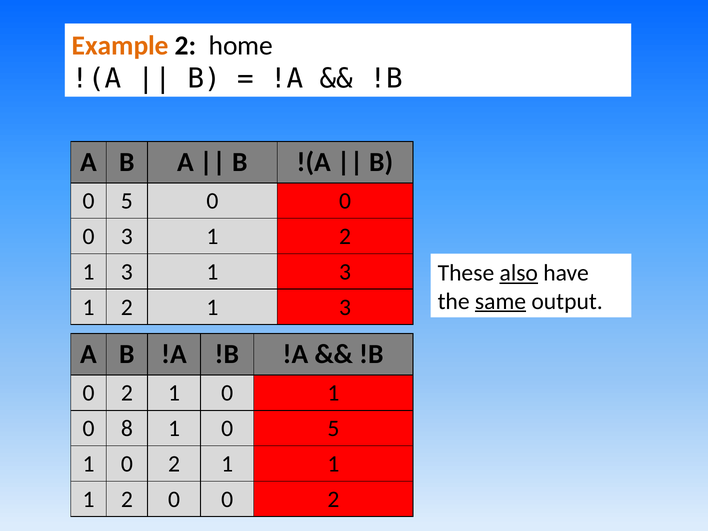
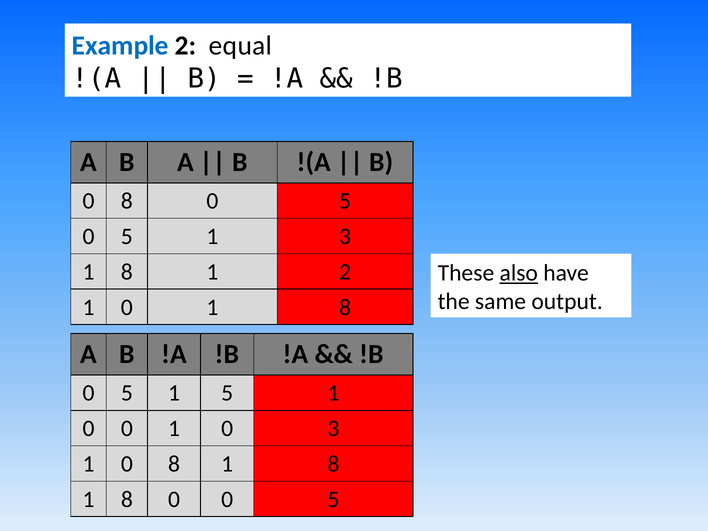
Example colour: orange -> blue (120, 46)
home: home -> equal (241, 46)
5: 5 -> 8 (127, 201)
0: 0 -> 5 (345, 201)
3: 3 -> 5 (127, 236)
2: 2 -> 3 (345, 236)
3: 3 -> 8 (127, 272)
3: 3 -> 2 (345, 272)
same underline: present -> none (501, 301)
2: 2 -> 0 (127, 307)
3: 3 -> 8 (345, 307)
2: 2 -> 5 (127, 393)
0: 0 -> 5 (227, 393)
8: 8 -> 0 (127, 428)
1 0 5: 5 -> 3 (333, 428)
1 0 2: 2 -> 8 (174, 464)
1: 1 -> 8 (333, 464)
2: 2 -> 8 (127, 499)
0 0 2: 2 -> 5 (333, 499)
